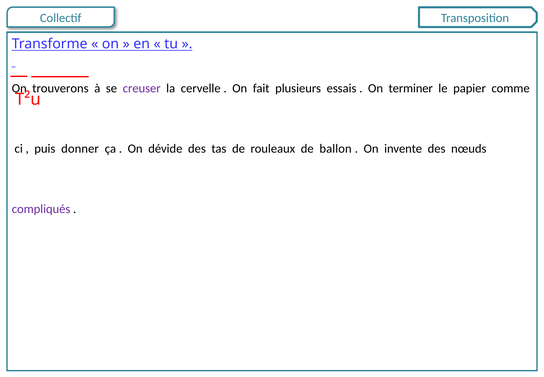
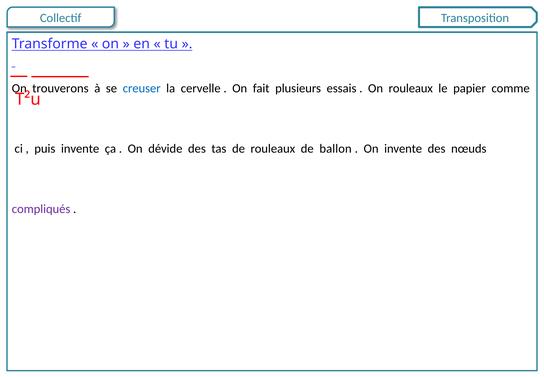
creuser colour: purple -> blue (142, 88)
On terminer: terminer -> rouleaux (411, 88)
puis donner: donner -> invente (80, 148)
